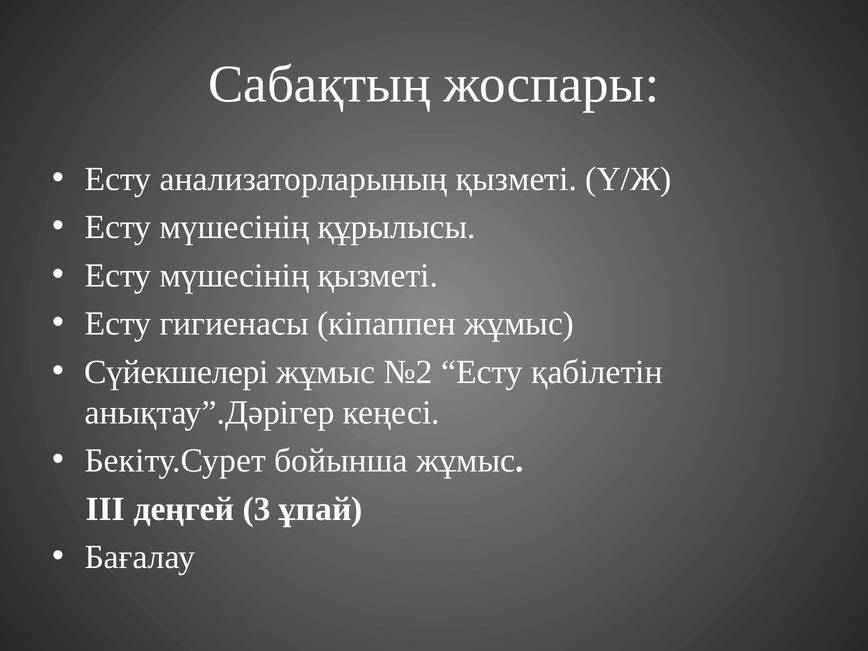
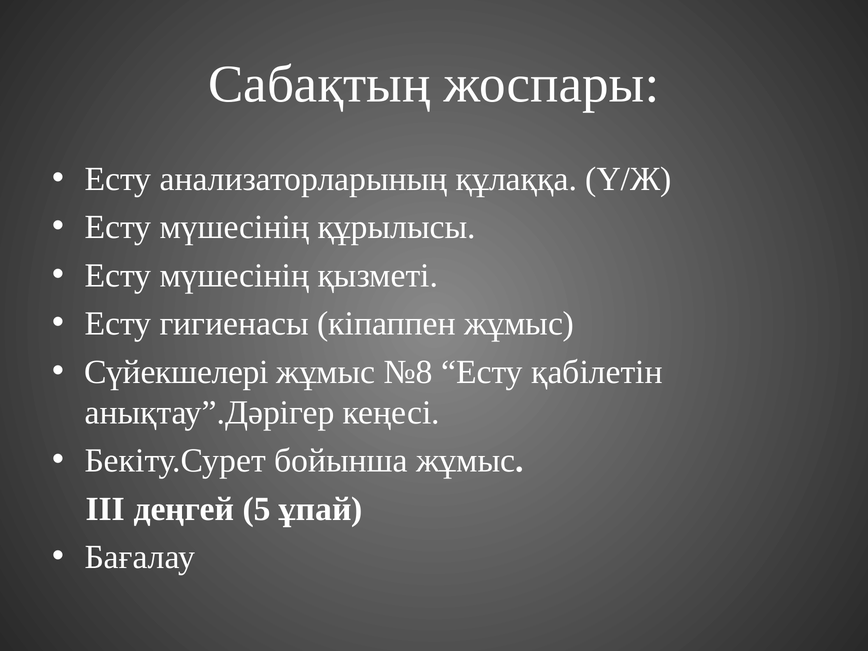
анализаторларының қызметі: қызметі -> құлаққа (516, 179)
№2: №2 -> №8 (408, 372)
3: 3 -> 5 (257, 509)
